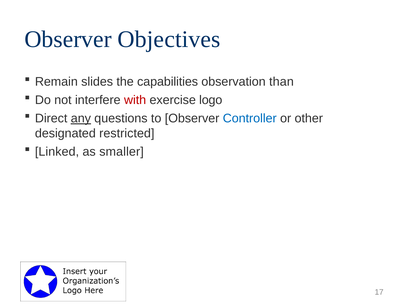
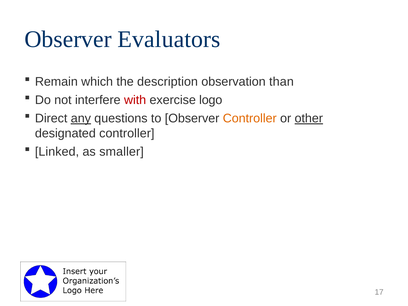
Objectives: Objectives -> Evaluators (169, 39)
slides: slides -> which (97, 82)
capabilities: capabilities -> description (168, 82)
Controller colour: blue -> orange (250, 119)
other underline: none -> present (309, 119)
designated restricted: restricted -> controller (127, 133)
